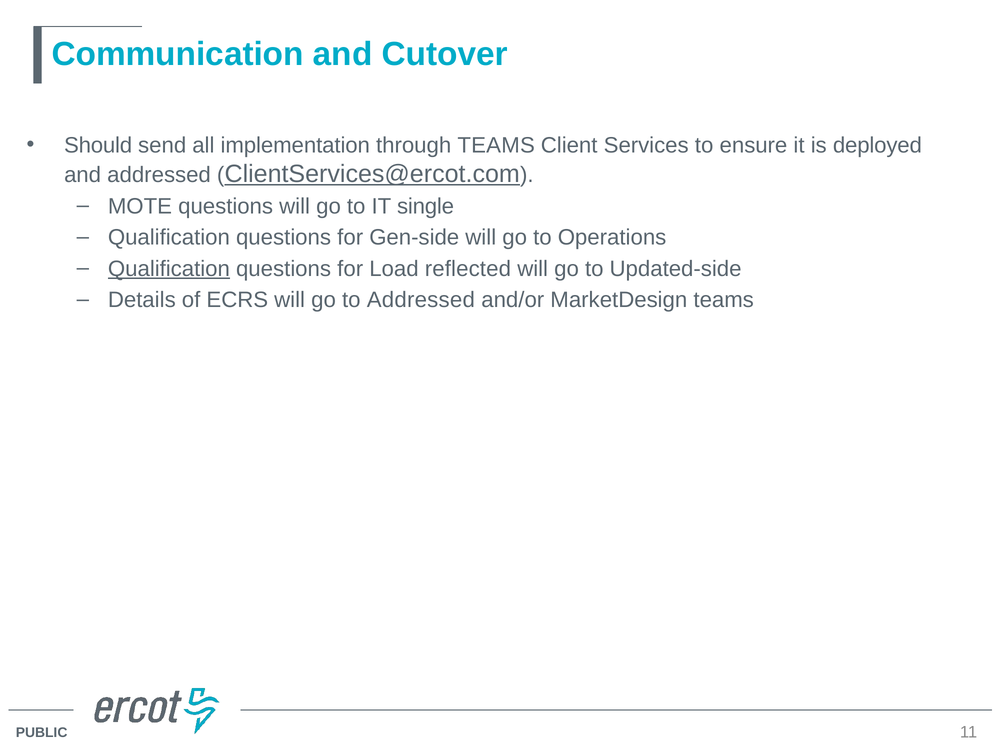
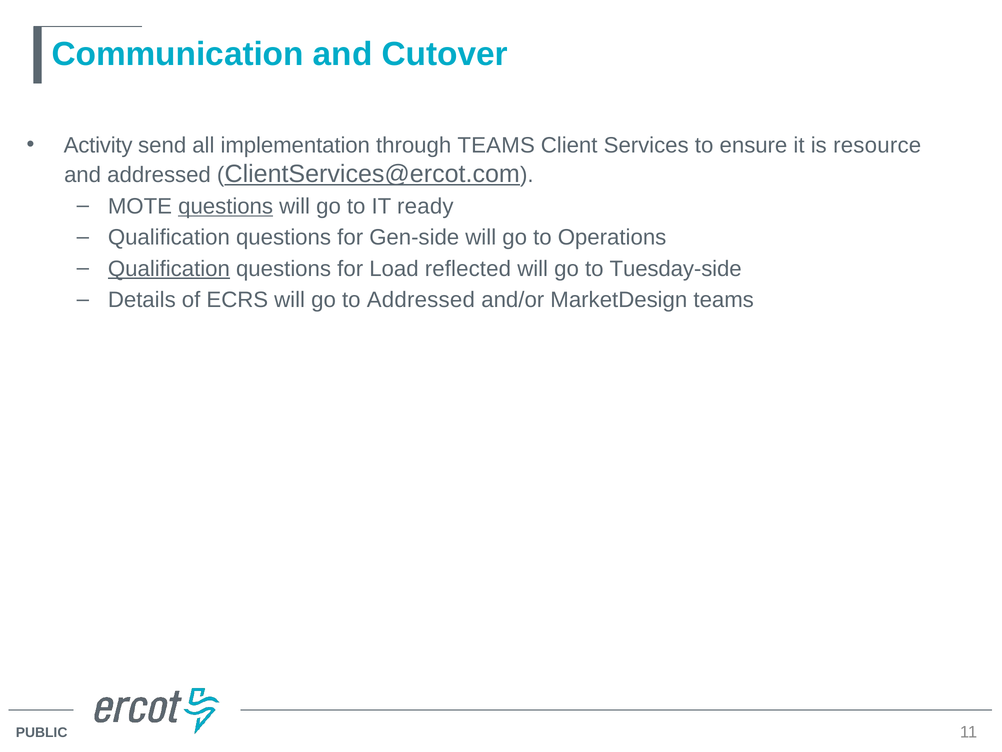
Should: Should -> Activity (98, 145)
deployed: deployed -> resource (877, 145)
questions underline: none -> present (226, 206)
single: single -> ready (425, 206)
Updated-side: Updated-side -> Tuesday-side (676, 269)
